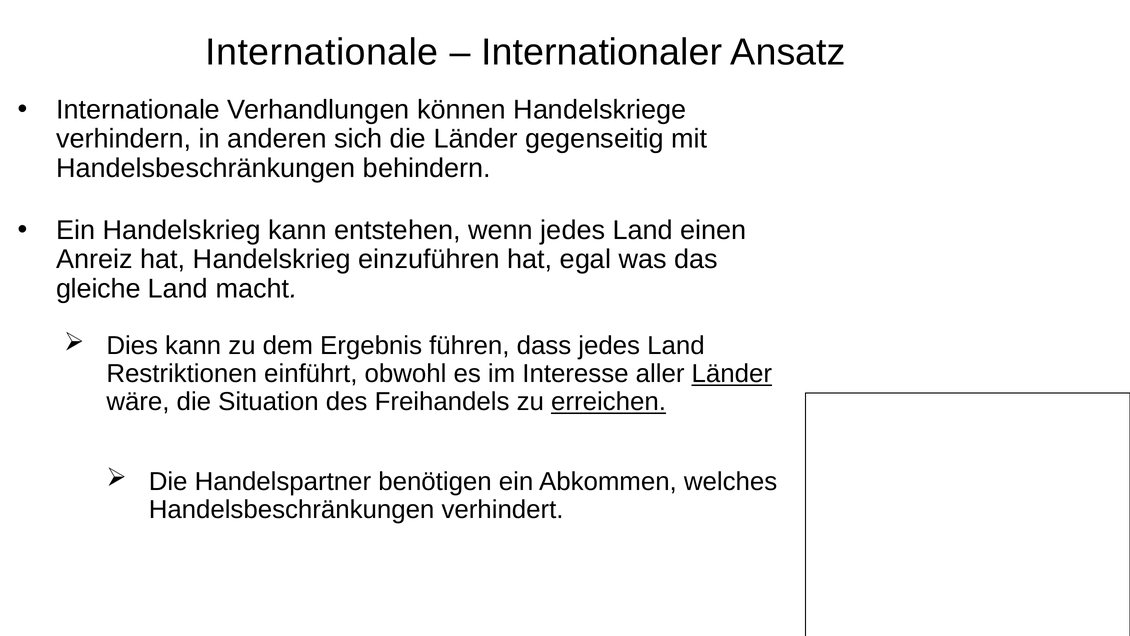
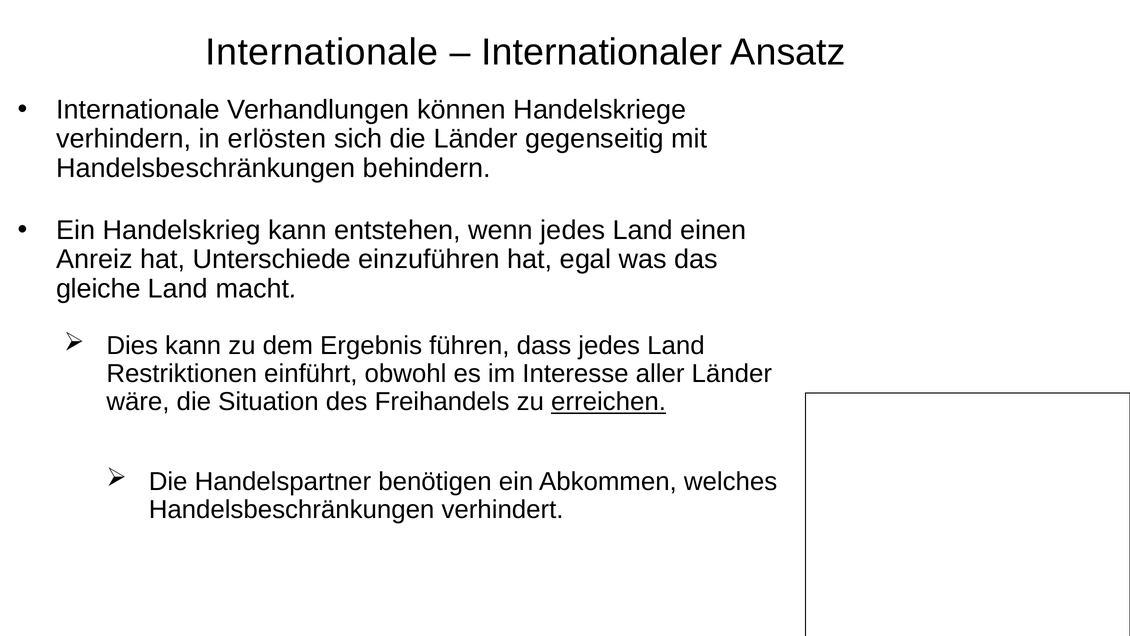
anderen: anderen -> erlösten (277, 139)
hat Handelskrieg: Handelskrieg -> Unterschiede (272, 259)
Länder underline: present -> none (732, 374)
